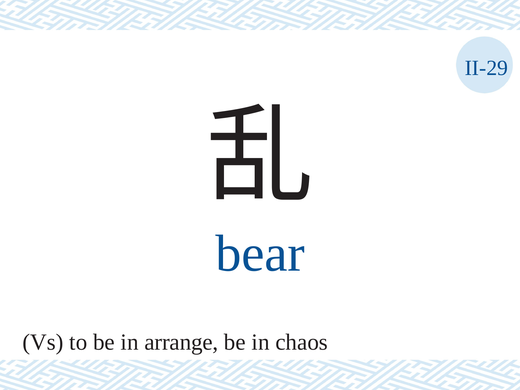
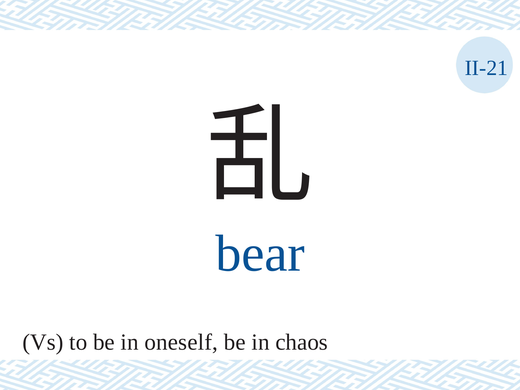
II-29: II-29 -> II-21 (486, 68)
arrange: arrange -> oneself (181, 342)
